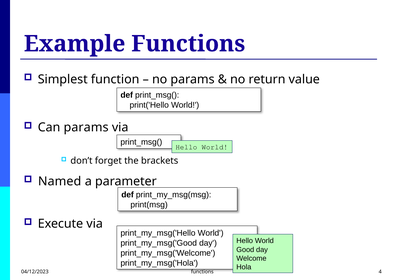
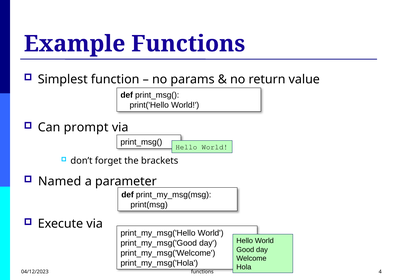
Can params: params -> prompt (86, 127)
